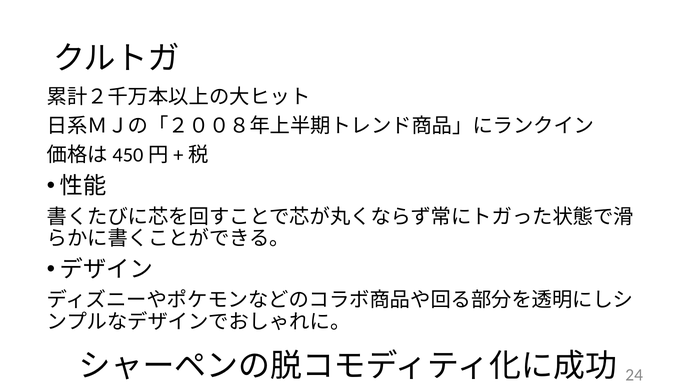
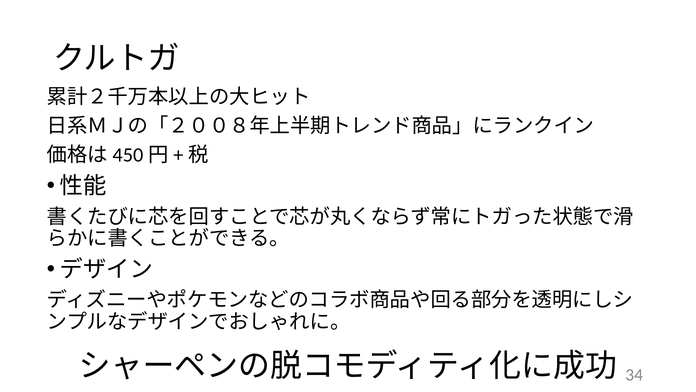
24: 24 -> 34 (634, 374)
